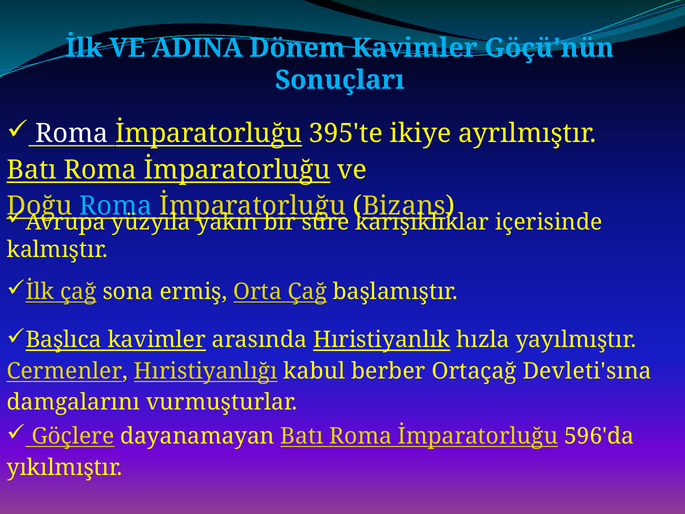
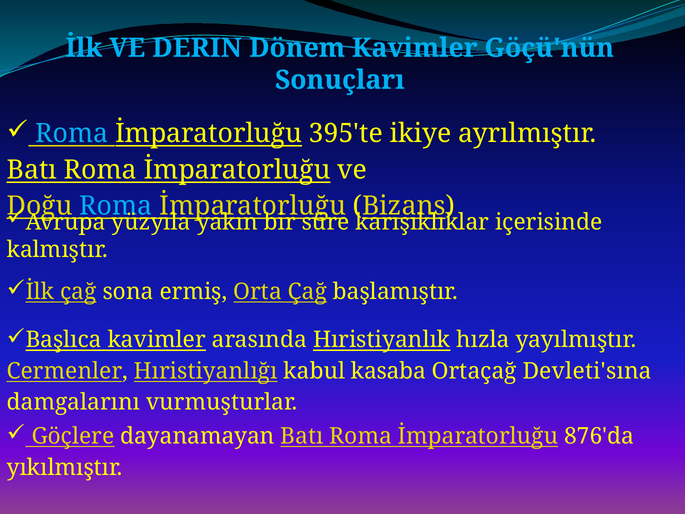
ADINA: ADINA -> DERIN (197, 48)
Roma colour: white -> light blue (72, 134)
berber: berber -> kasaba (389, 371)
596'da: 596'da -> 876'da (599, 436)
